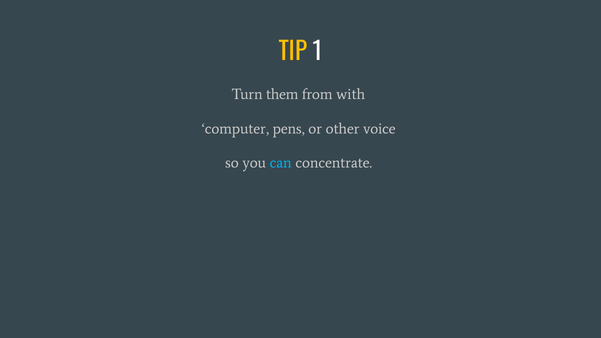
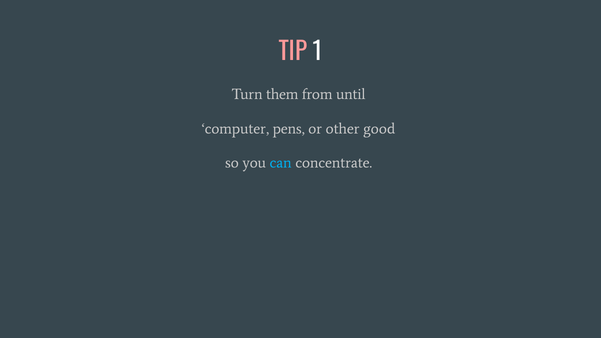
TIP colour: yellow -> pink (293, 52)
with: with -> until (351, 95)
voice: voice -> good (379, 129)
